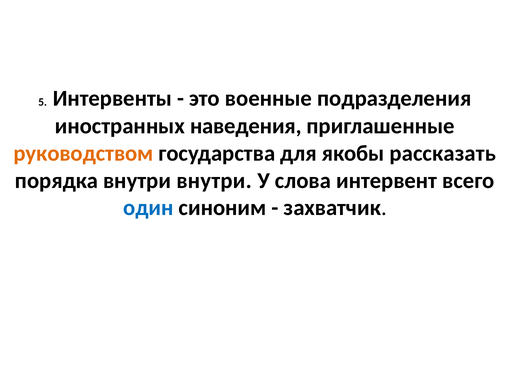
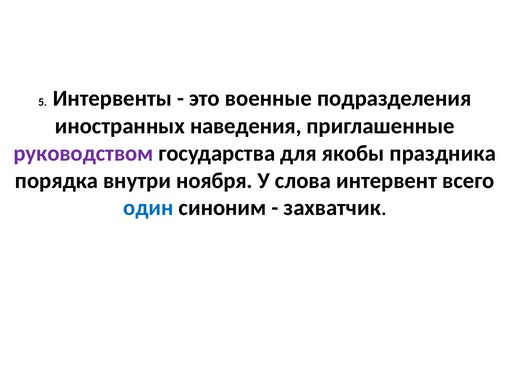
руководством colour: orange -> purple (83, 153)
рассказать: рассказать -> праздника (443, 153)
внутри внутри: внутри -> ноября (214, 180)
